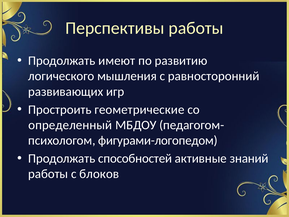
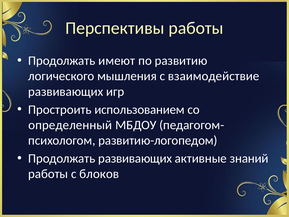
равносторонний: равносторонний -> взаимодействие (214, 76)
геометрические: геометрические -> использованием (140, 109)
фигурами-логопедом: фигурами-логопедом -> развитию-логопедом (158, 140)
Продолжать способностей: способностей -> развивающих (135, 158)
